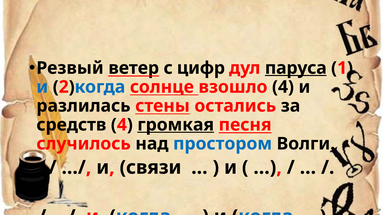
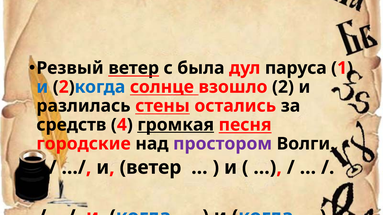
цифр: цифр -> была (201, 68)
паруса underline: present -> none (296, 68)
взошло 4: 4 -> 2 (283, 87)
случилось: случилось -> городские (84, 144)
простором colour: blue -> purple (223, 144)
и связи: связи -> ветер (151, 168)
